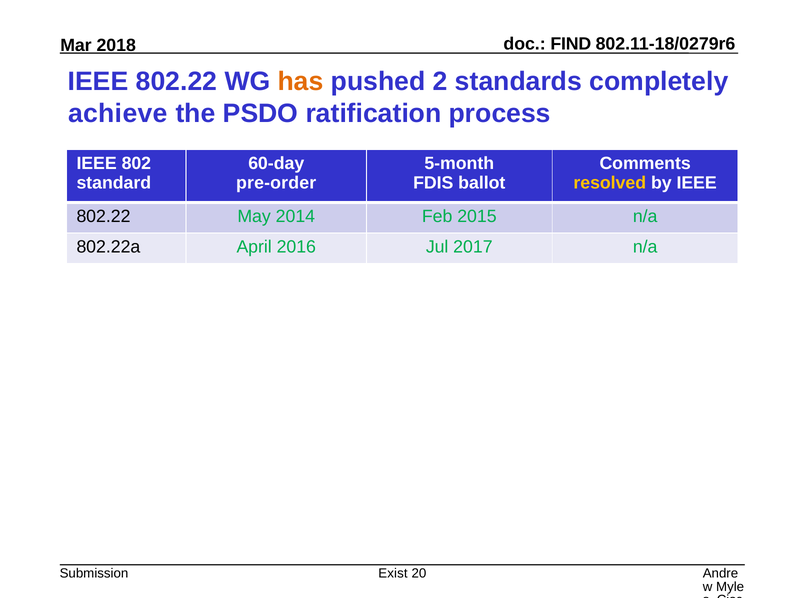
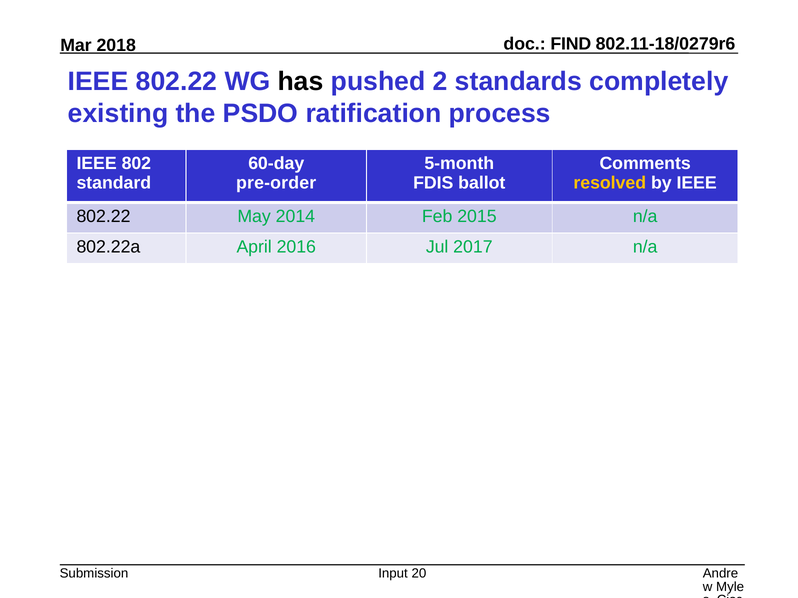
has colour: orange -> black (301, 82)
achieve: achieve -> existing (118, 114)
Exist: Exist -> Input (393, 574)
